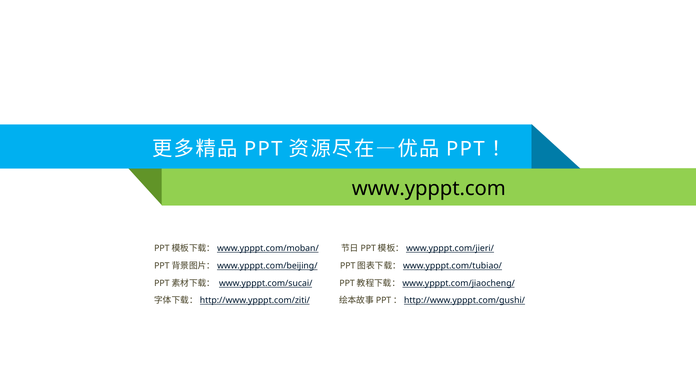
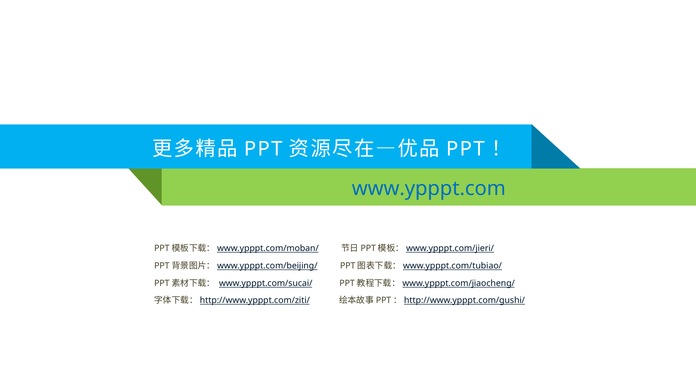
www.ypppt.com colour: black -> blue (429, 189)
